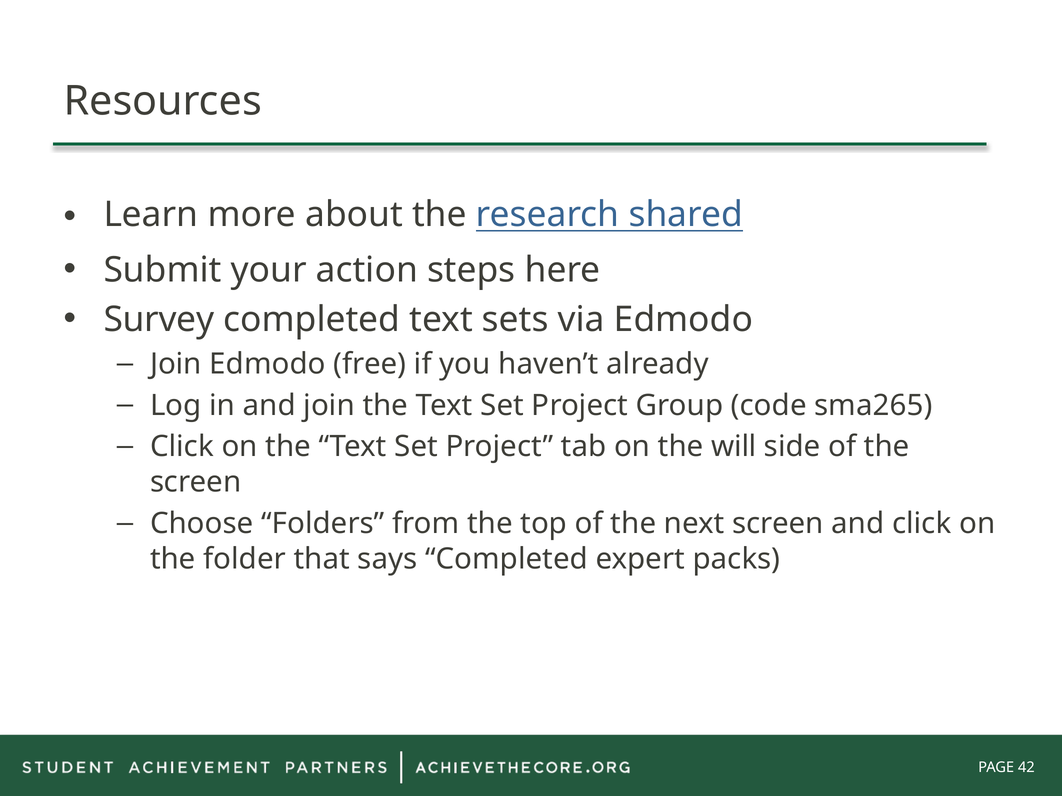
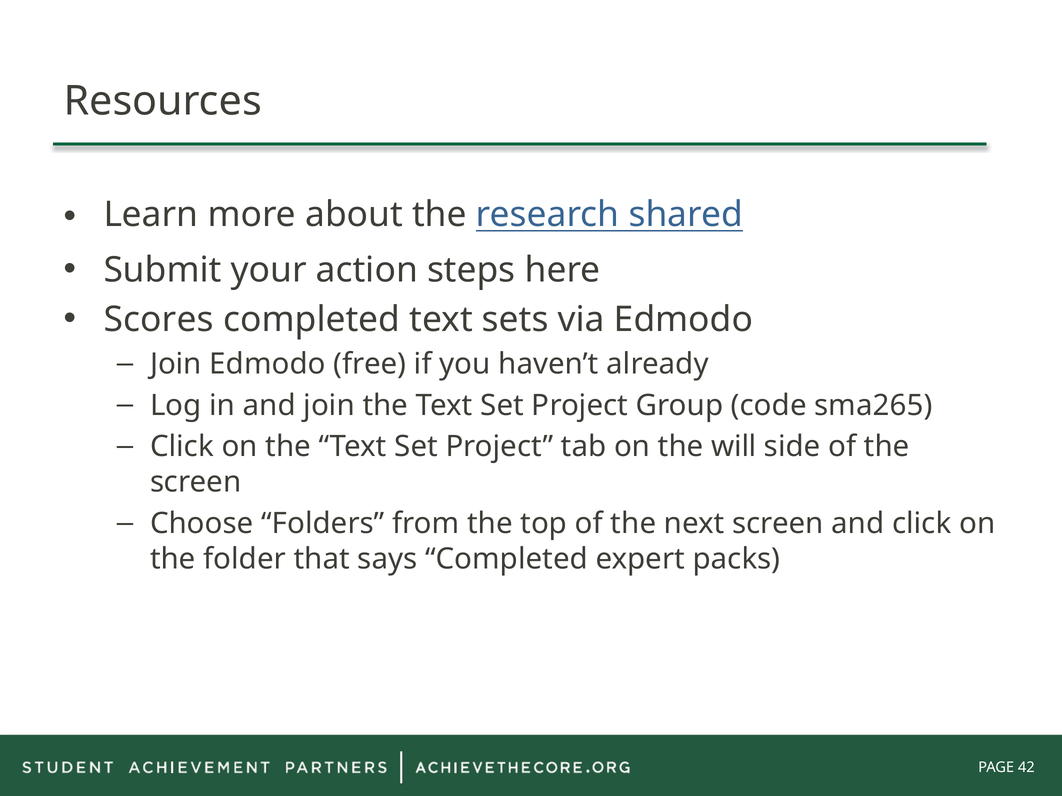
Survey: Survey -> Scores (159, 320)
